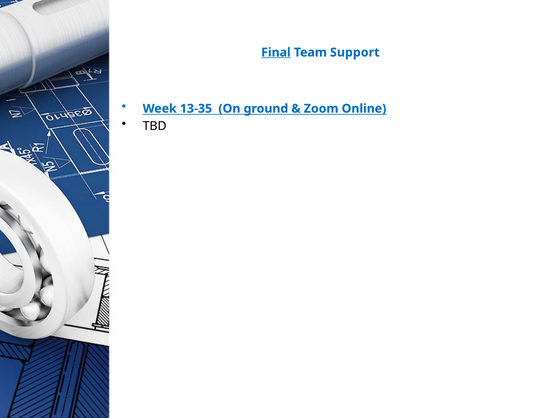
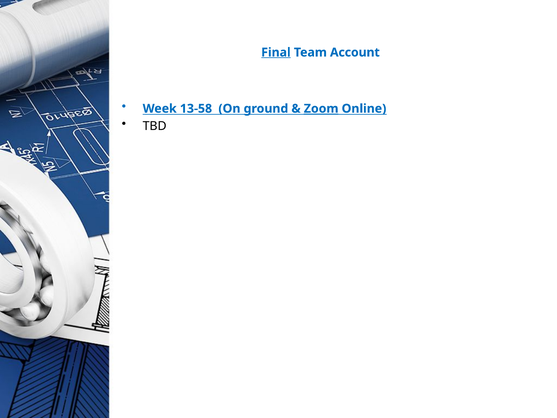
Support: Support -> Account (355, 52)
13-35: 13-35 -> 13-58 (196, 109)
Zoom underline: none -> present (321, 109)
